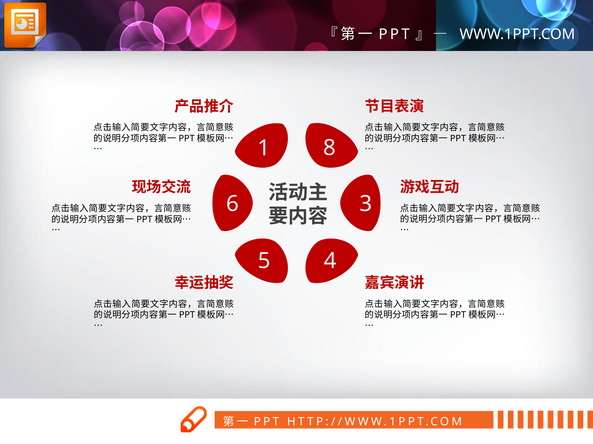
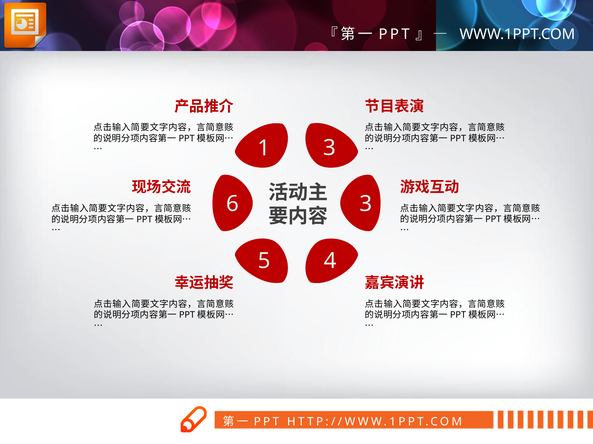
1 8: 8 -> 3 (330, 148)
